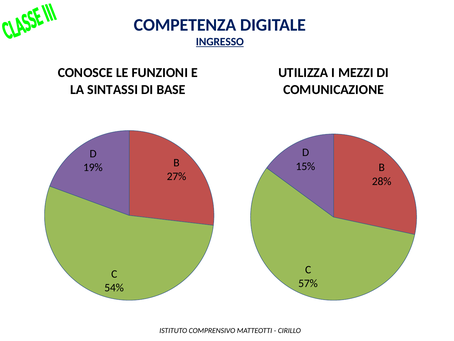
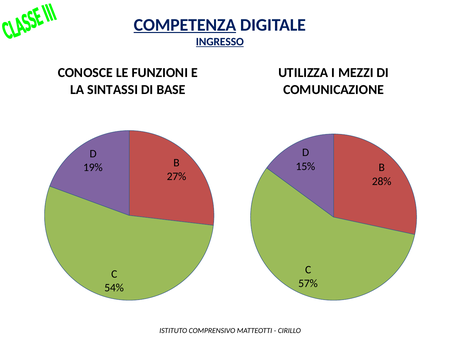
COMPETENZA underline: none -> present (185, 25)
